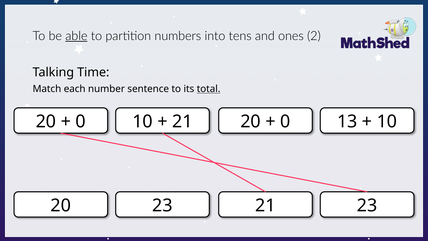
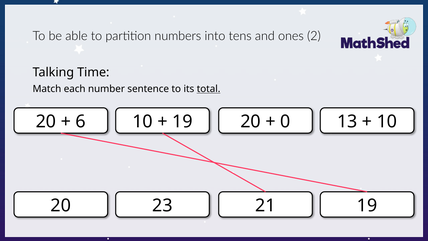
able underline: present -> none (76, 36)
0: 0 -> 6 (81, 122)
21: 21 -> 19 (182, 122)
21 23: 23 -> 19 (367, 205)
